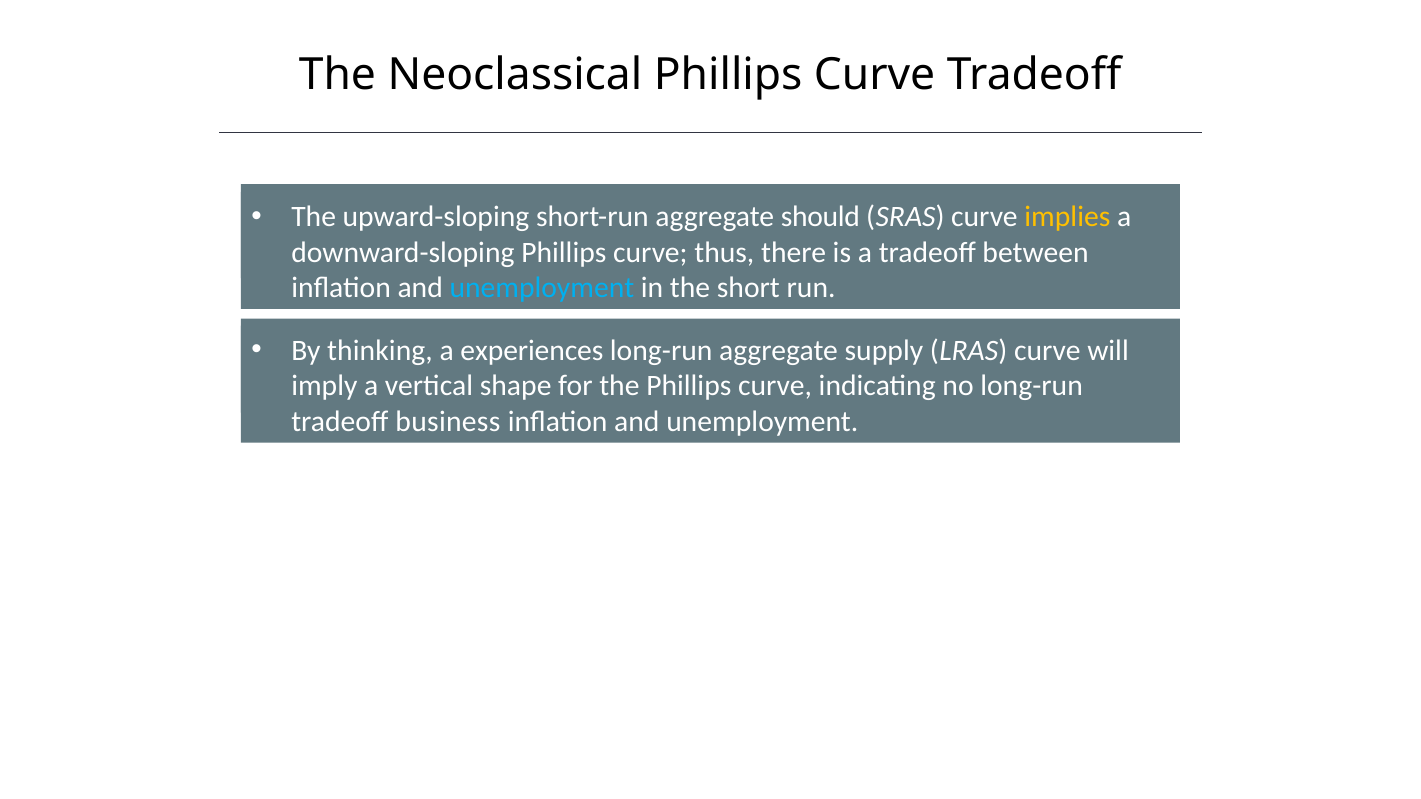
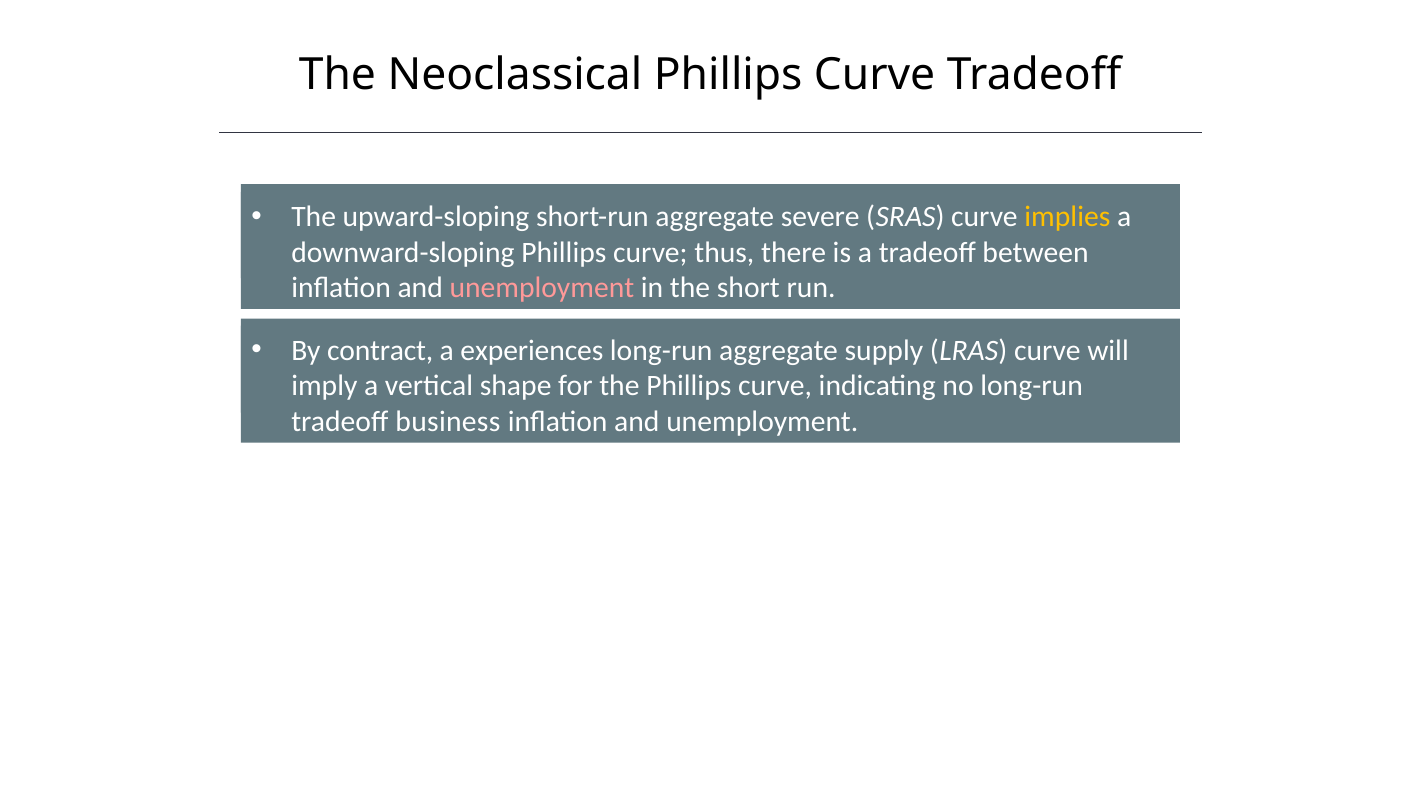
should: should -> severe (820, 217)
unemployment colour: light blue -> pink (542, 288)
thinking: thinking -> contract (380, 351)
